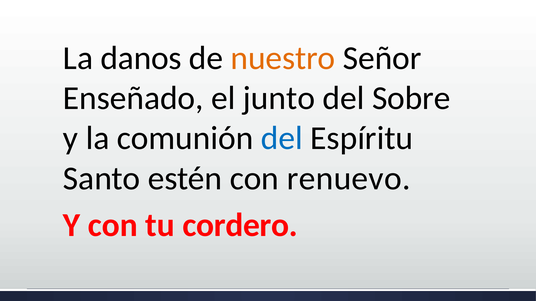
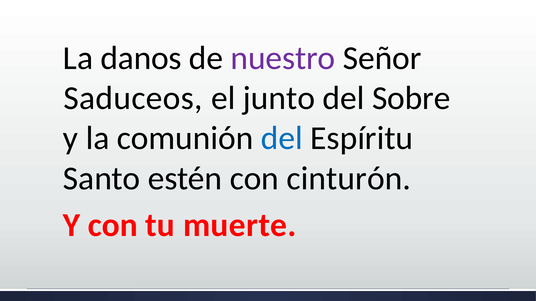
nuestro colour: orange -> purple (283, 58)
Enseñado: Enseñado -> Saduceos (133, 98)
renuevo: renuevo -> cinturón (349, 179)
cordero: cordero -> muerte (240, 226)
